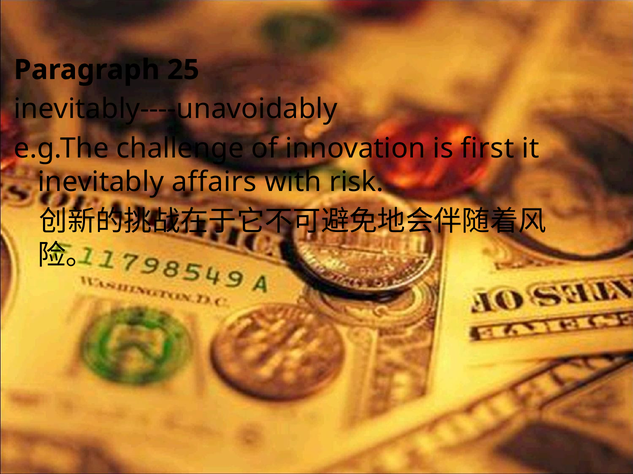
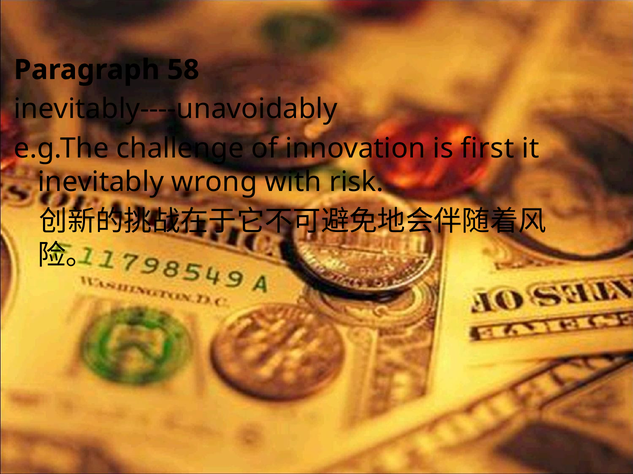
25: 25 -> 58 (183, 70)
affairs: affairs -> wrong (214, 183)
